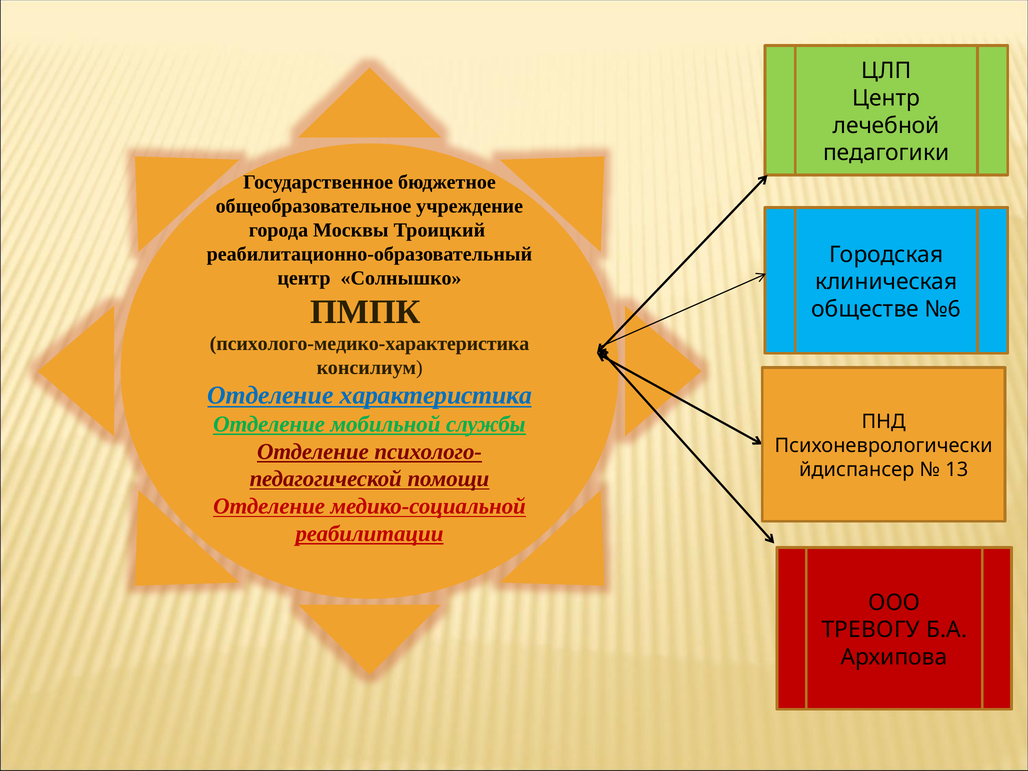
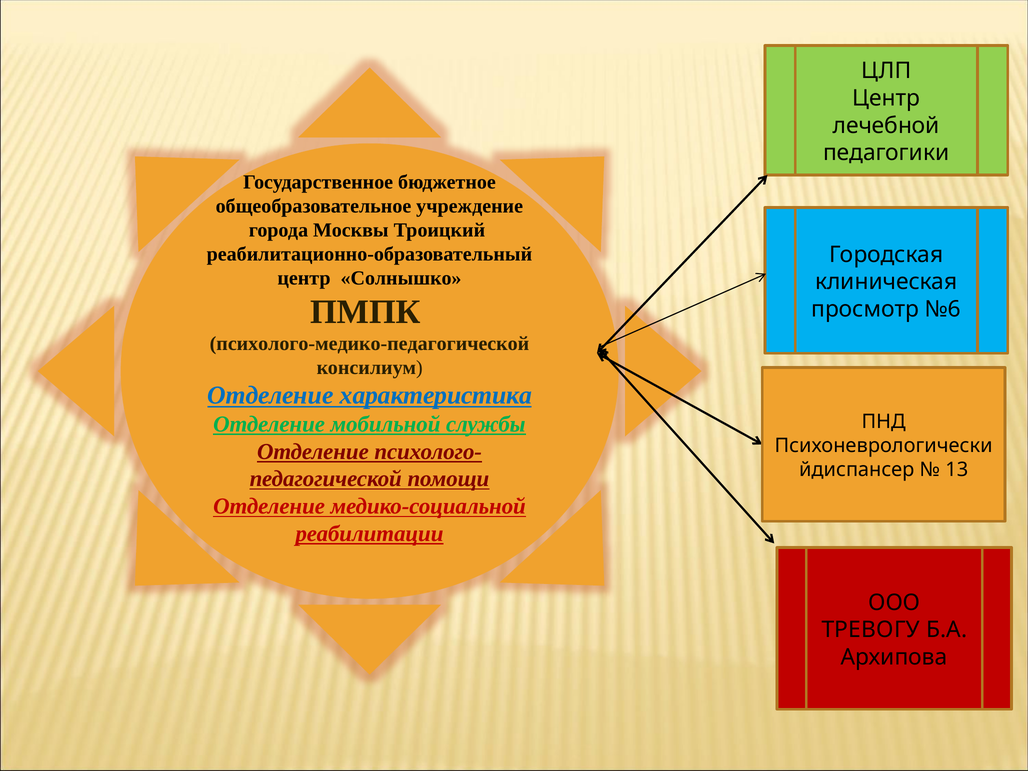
обществе: обществе -> просмотр (865, 309)
психолого-медико-характеристика: психолого-медико-характеристика -> психолого-медико-педагогической (369, 343)
